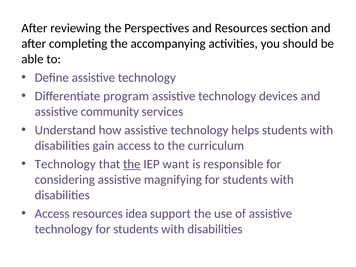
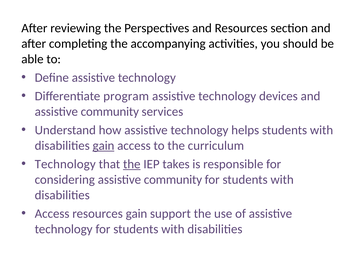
gain underline: none -> present (103, 146)
want: want -> takes (176, 164)
considering assistive magnifying: magnifying -> community (173, 180)
resources idea: idea -> gain (136, 214)
